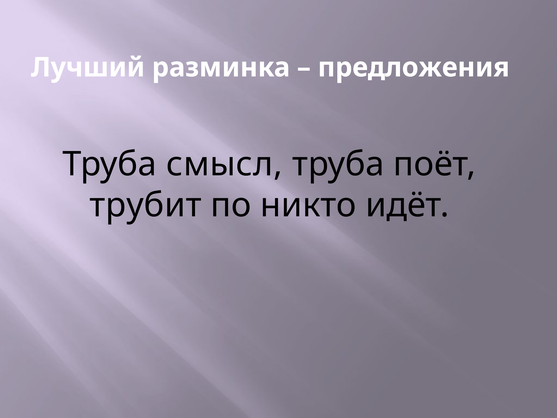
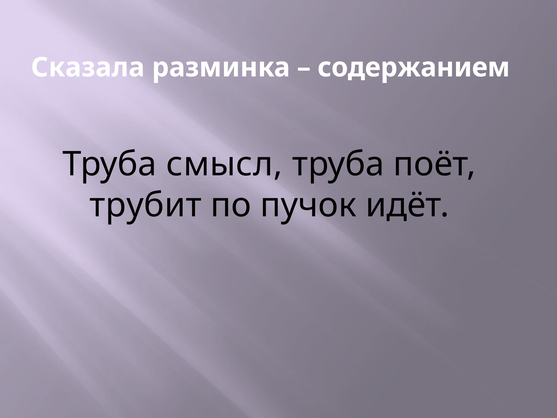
Лучший: Лучший -> Сказала (88, 67)
предложения: предложения -> содержанием (414, 67)
никто: никто -> пучок (308, 205)
